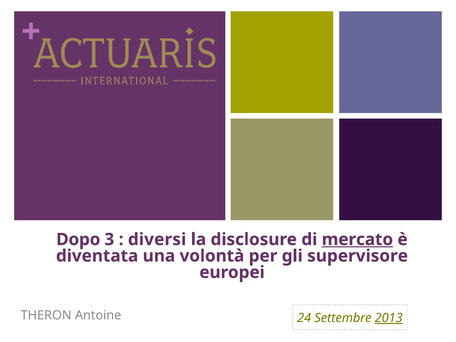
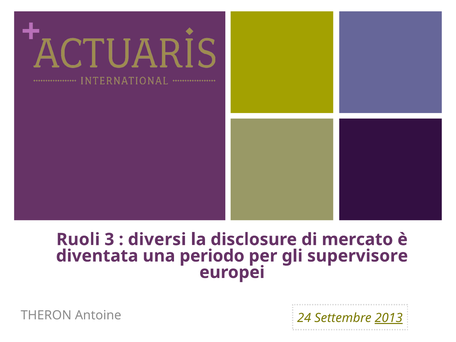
Dopo: Dopo -> Ruoli (78, 239)
mercato underline: present -> none (357, 239)
volontà: volontà -> periodo (212, 256)
